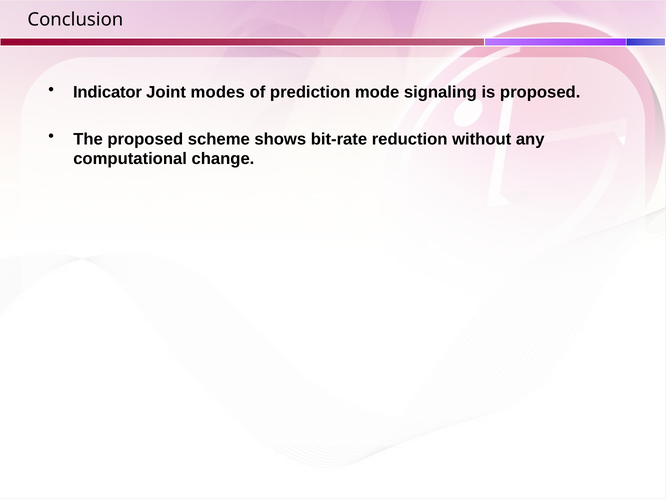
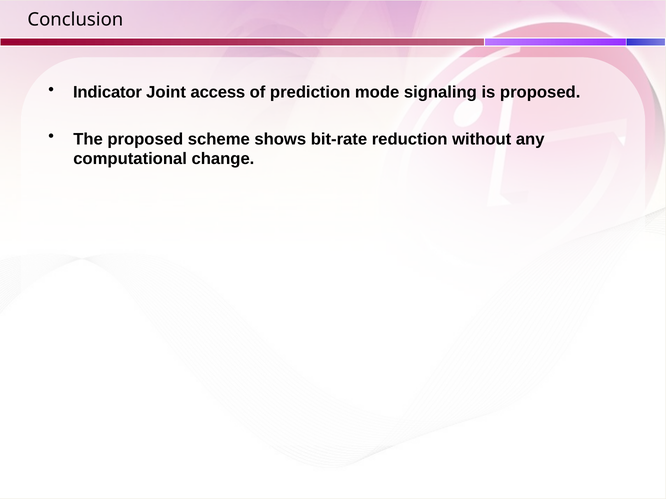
modes: modes -> access (218, 93)
